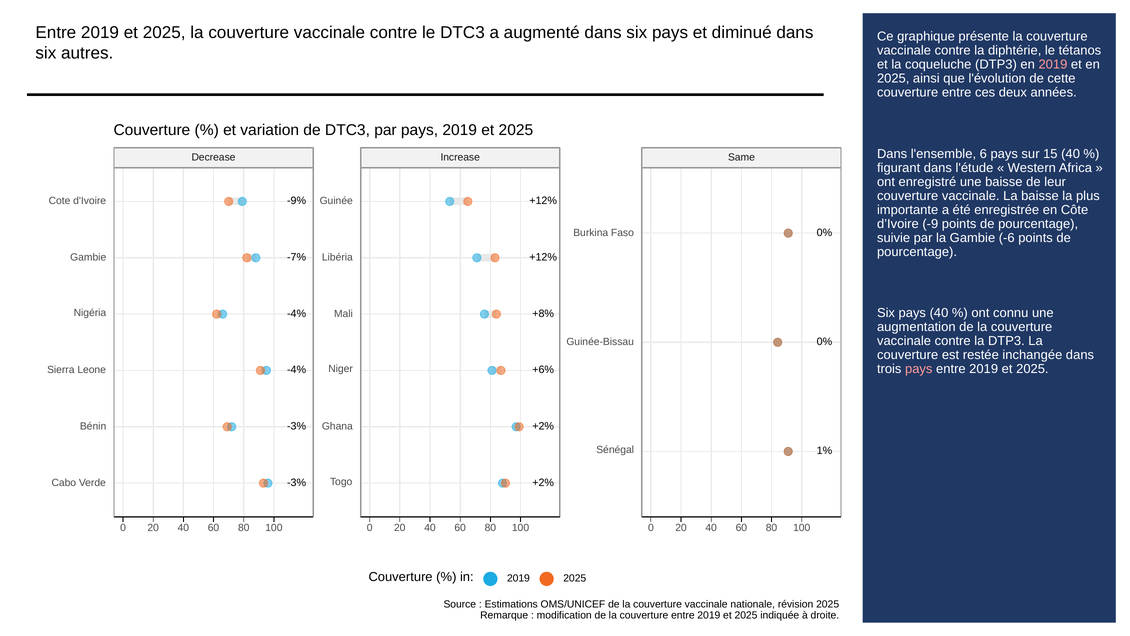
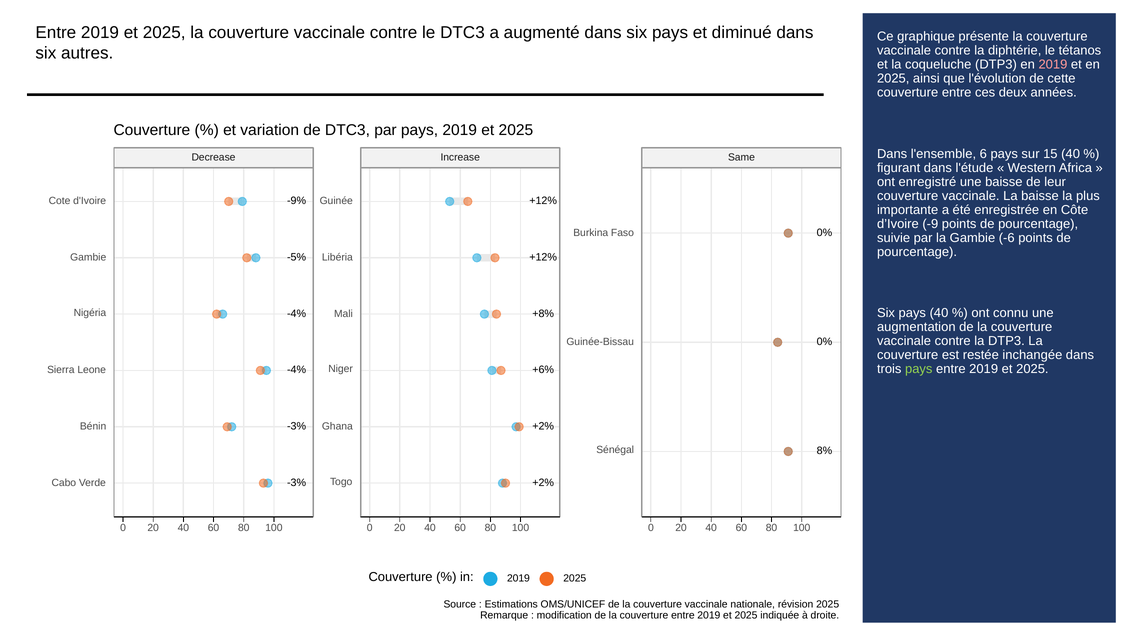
-7%: -7% -> -5% (297, 257)
pays colour: pink -> light green (919, 369)
1%: 1% -> 8% (824, 451)
